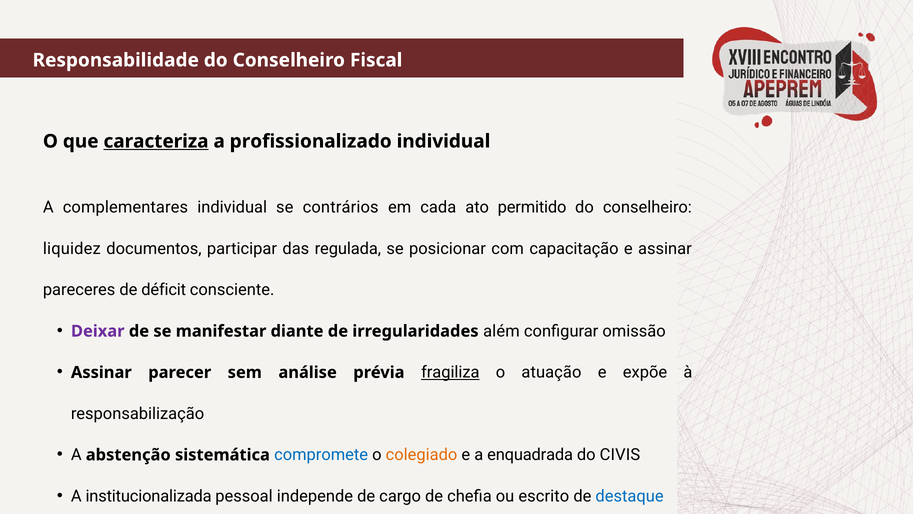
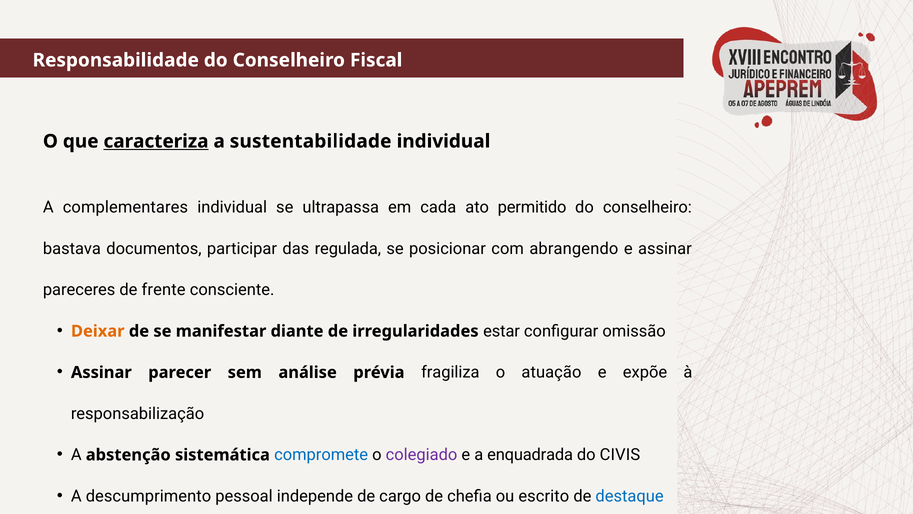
profissionalizado: profissionalizado -> sustentabilidade (311, 141)
contrários: contrários -> ultrapassa (341, 207)
liquidez: liquidez -> bastava (72, 248)
capacitação: capacitação -> abrangendo (574, 248)
déficit: déficit -> frente (164, 290)
Deixar colour: purple -> orange (98, 331)
além: além -> estar (502, 331)
fragiliza underline: present -> none (450, 372)
colegiado colour: orange -> purple (421, 455)
institucionalizada: institucionalizada -> descumprimento (148, 496)
